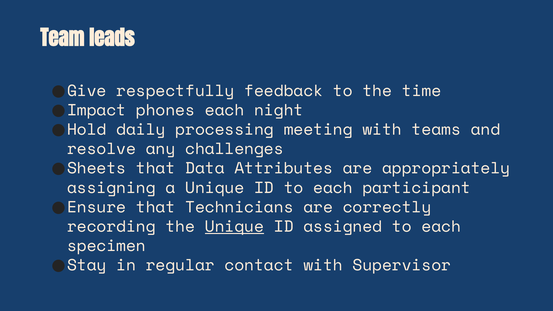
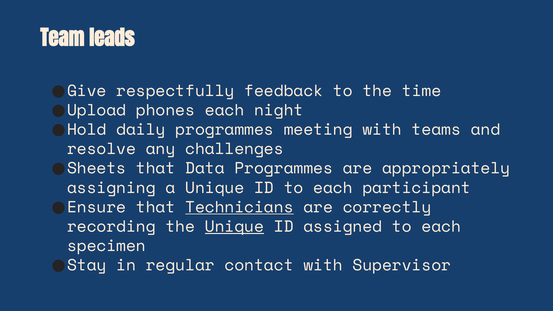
Impact: Impact -> Upload (97, 110)
daily processing: processing -> programmes (225, 130)
Data Attributes: Attributes -> Programmes (284, 168)
Technicians underline: none -> present (239, 207)
